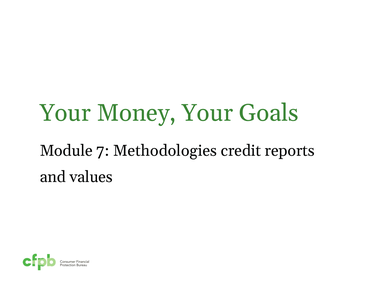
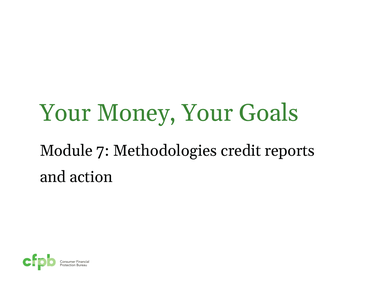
values: values -> action (91, 177)
